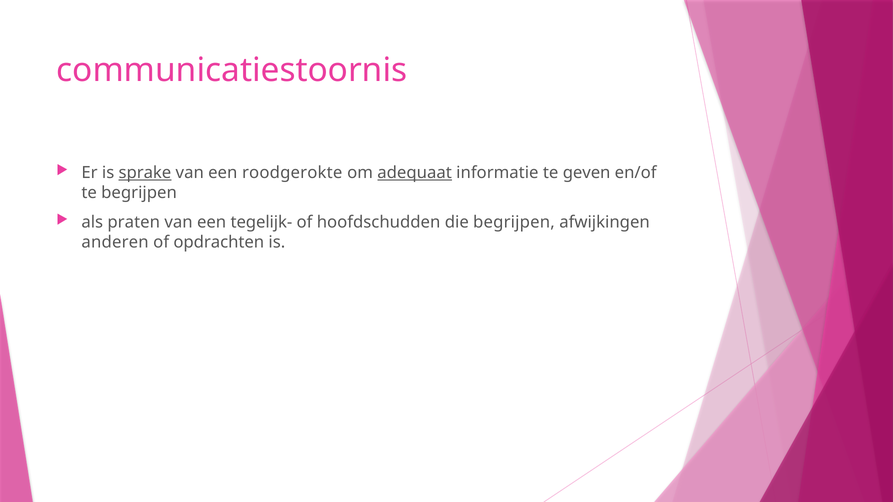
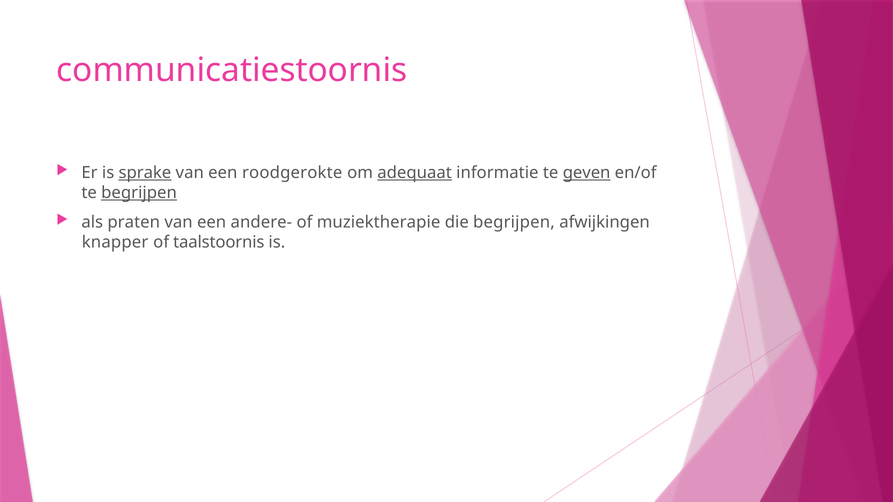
geven underline: none -> present (587, 173)
begrijpen underline: none -> present (139, 193)
tegelijk-: tegelijk- -> andere- (261, 222)
hoofdschudden: hoofdschudden -> muziektherapie (379, 222)
anderen: anderen -> knapper (115, 242)
opdrachten: opdrachten -> taalstoornis (219, 242)
